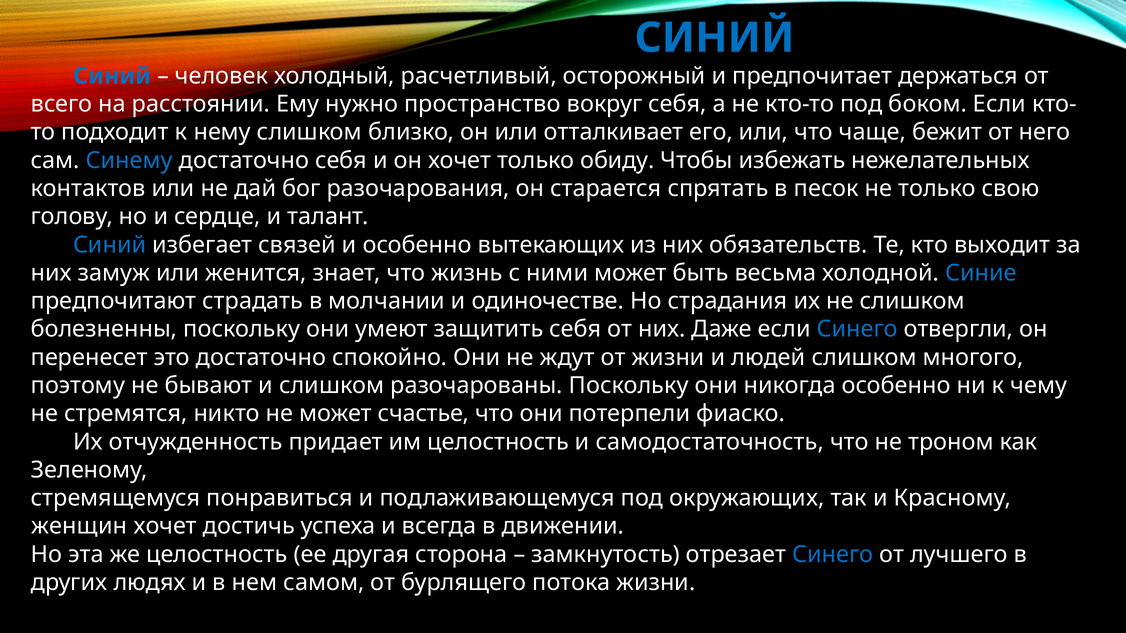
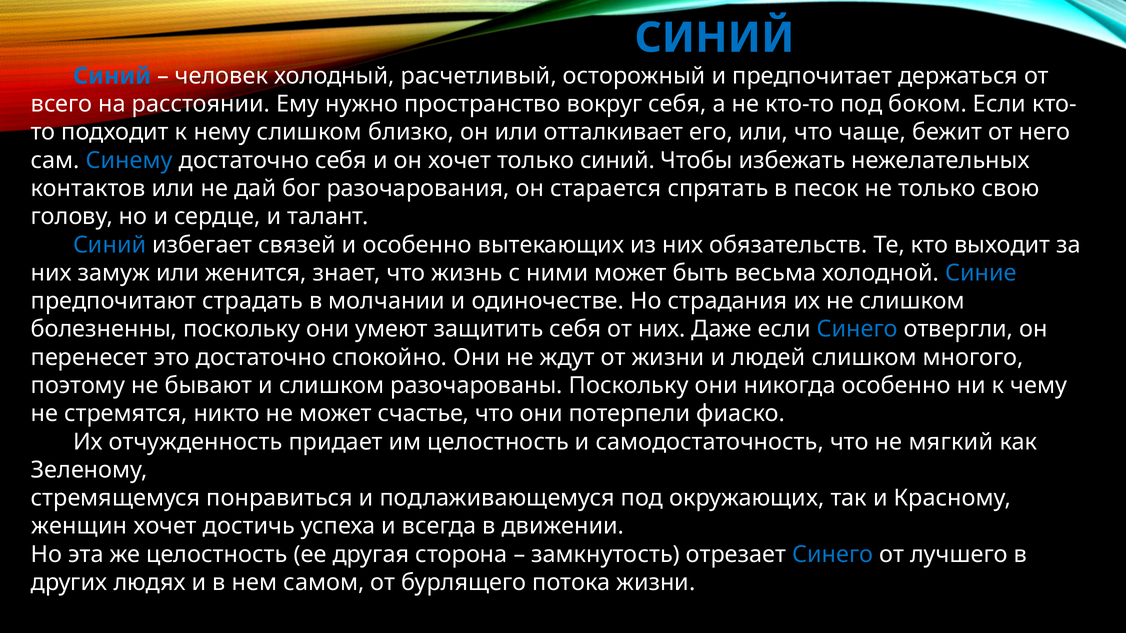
только обиду: обиду -> синий (617, 160)
троном: троном -> мягкий (951, 442)
